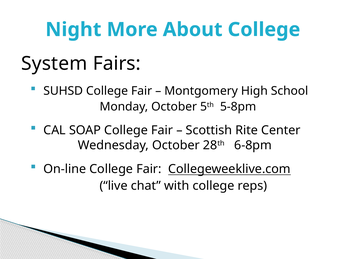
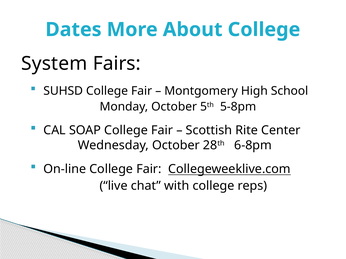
Night: Night -> Dates (73, 30)
